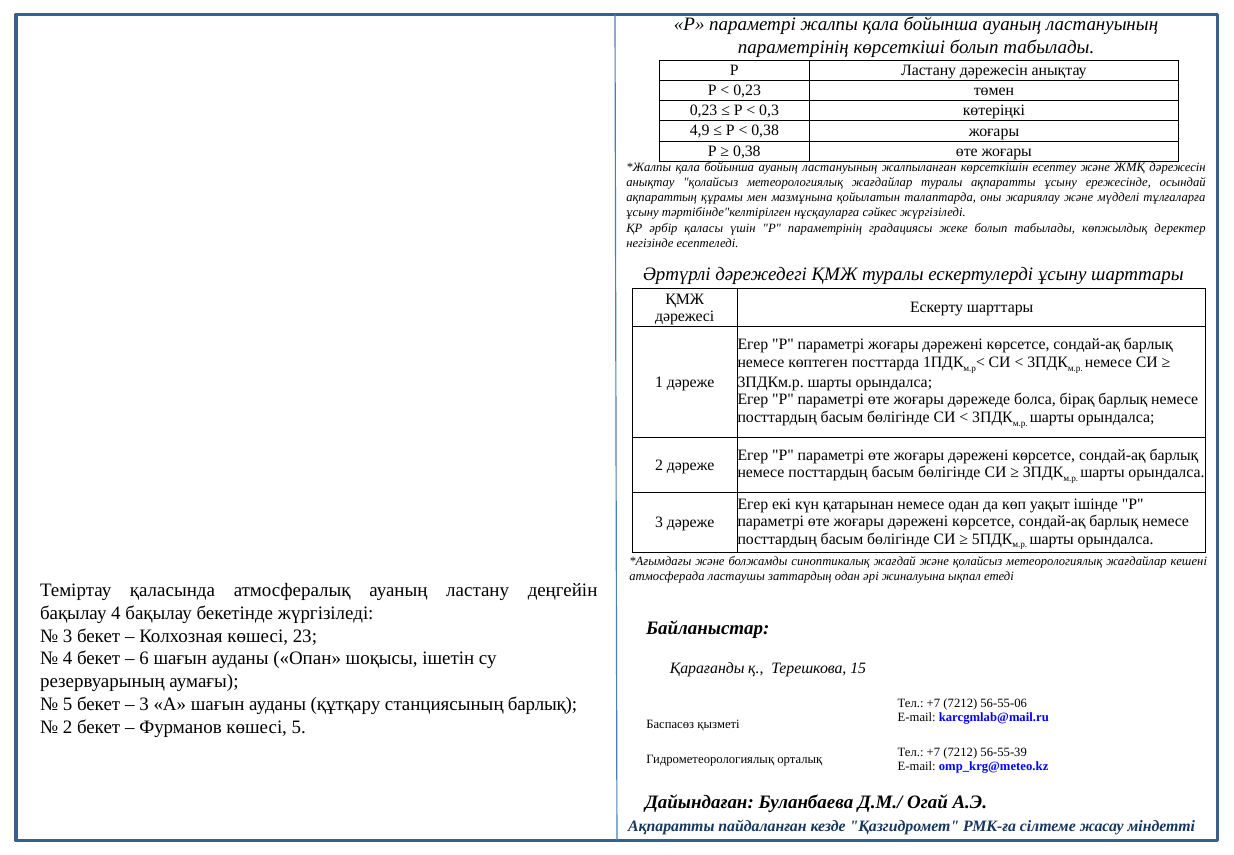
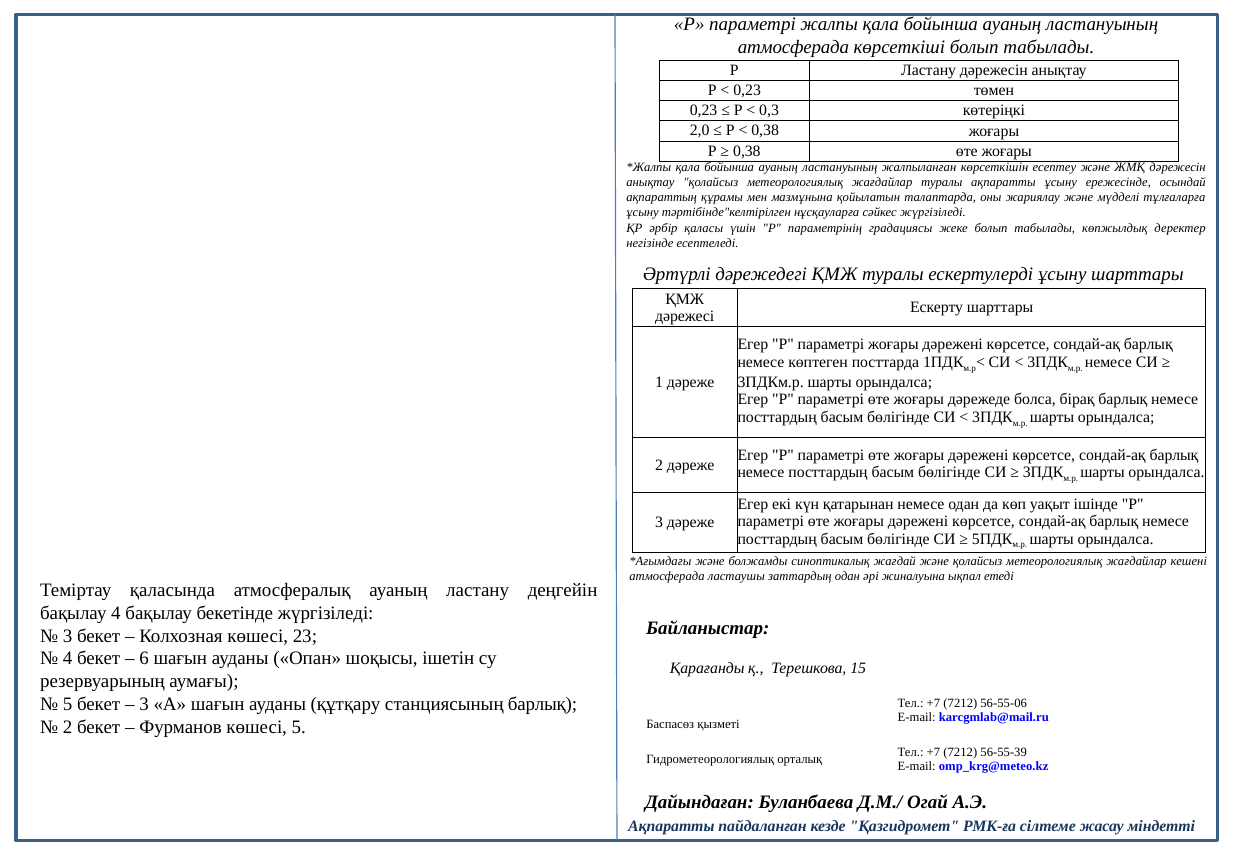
параметрінің: параметрінің -> атмосферада (793, 47)
4,9: 4,9 -> 2,0 (700, 131)
